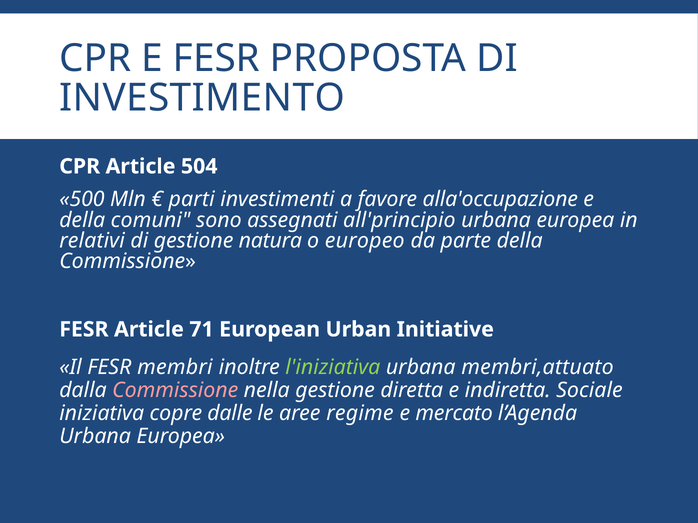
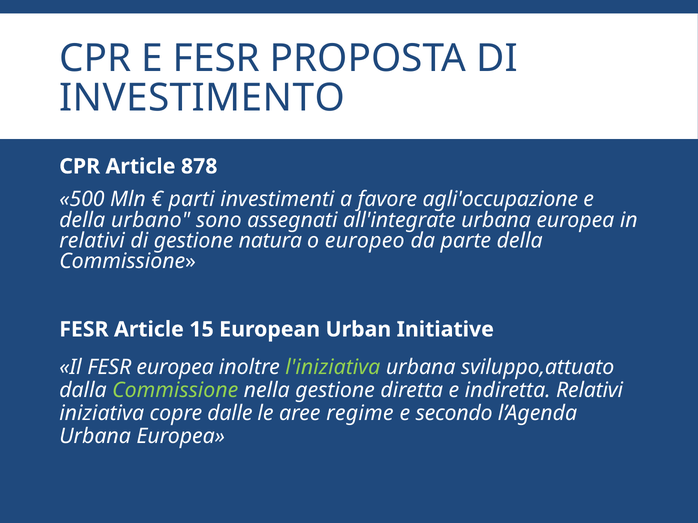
504: 504 -> 878 (199, 167)
alla'occupazione: alla'occupazione -> agli'occupazione (500, 199)
comuni: comuni -> urbano (151, 220)
all'principio: all'principio -> all'integrate (399, 220)
71: 71 -> 15 (202, 330)
FESR membri: membri -> europea (175, 367)
membri,attuato: membri,attuato -> sviluppo,attuato (538, 367)
Commissione colour: pink -> light green (175, 390)
indiretta Sociale: Sociale -> Relativi (590, 390)
mercato: mercato -> secondo (454, 413)
